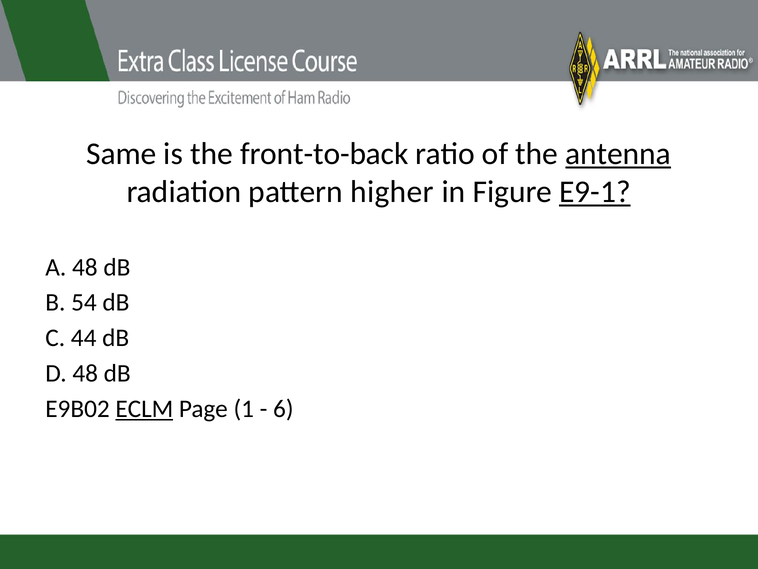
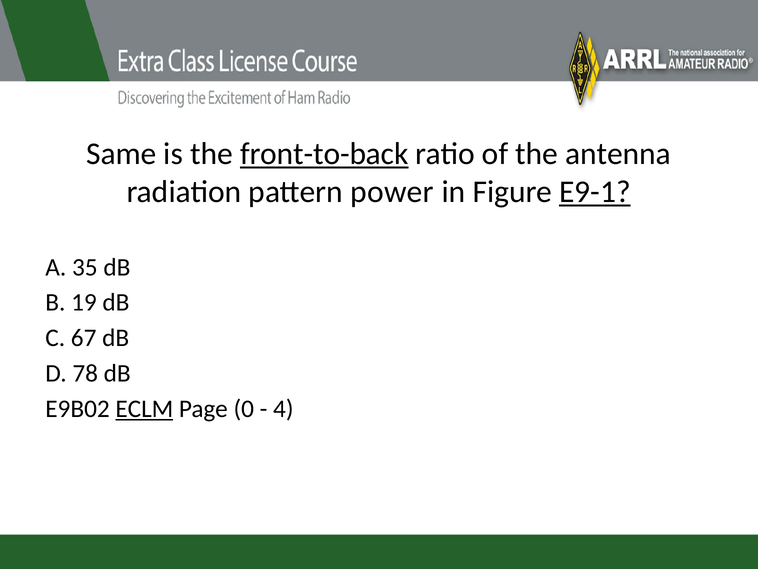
front-to-back underline: none -> present (324, 154)
antenna underline: present -> none (618, 154)
higher: higher -> power (392, 192)
A 48: 48 -> 35 (85, 267)
54: 54 -> 19 (84, 302)
44: 44 -> 67 (84, 338)
D 48: 48 -> 78 (85, 373)
1: 1 -> 0 (244, 408)
6: 6 -> 4 (283, 408)
